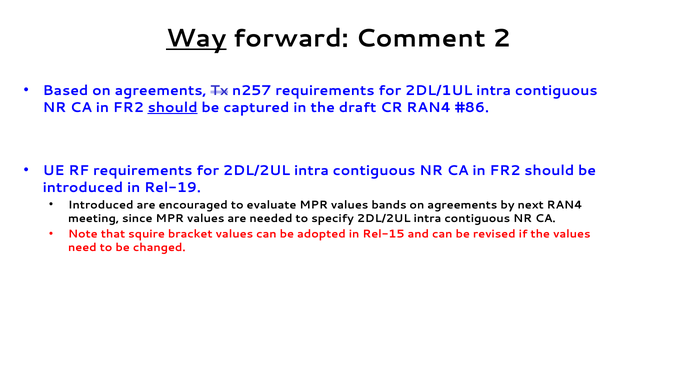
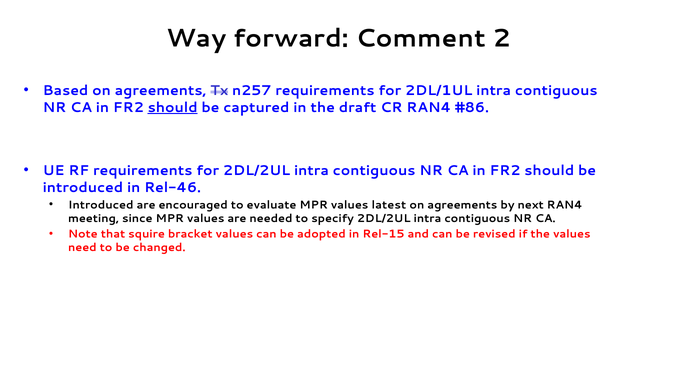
Way underline: present -> none (196, 38)
Rel-19: Rel-19 -> Rel-46 (173, 187)
bands: bands -> latest (389, 205)
